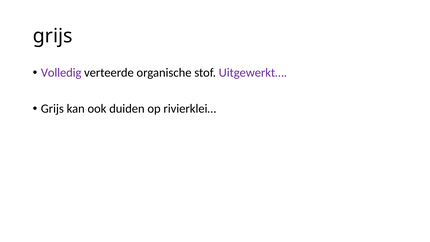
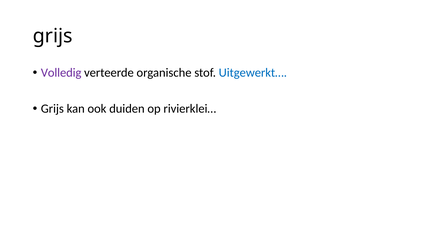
Uitgewerkt… colour: purple -> blue (253, 73)
